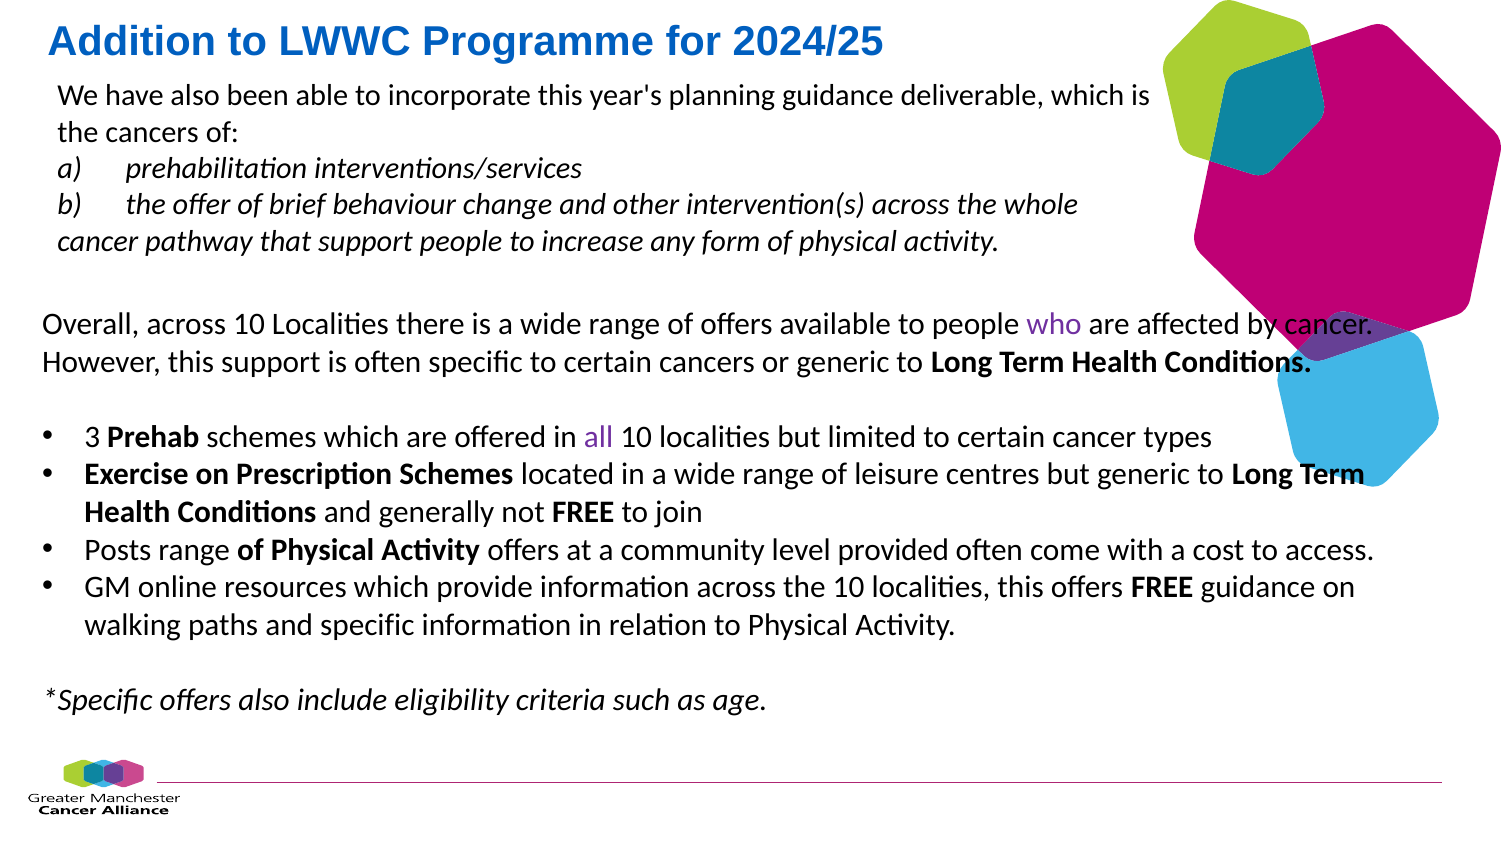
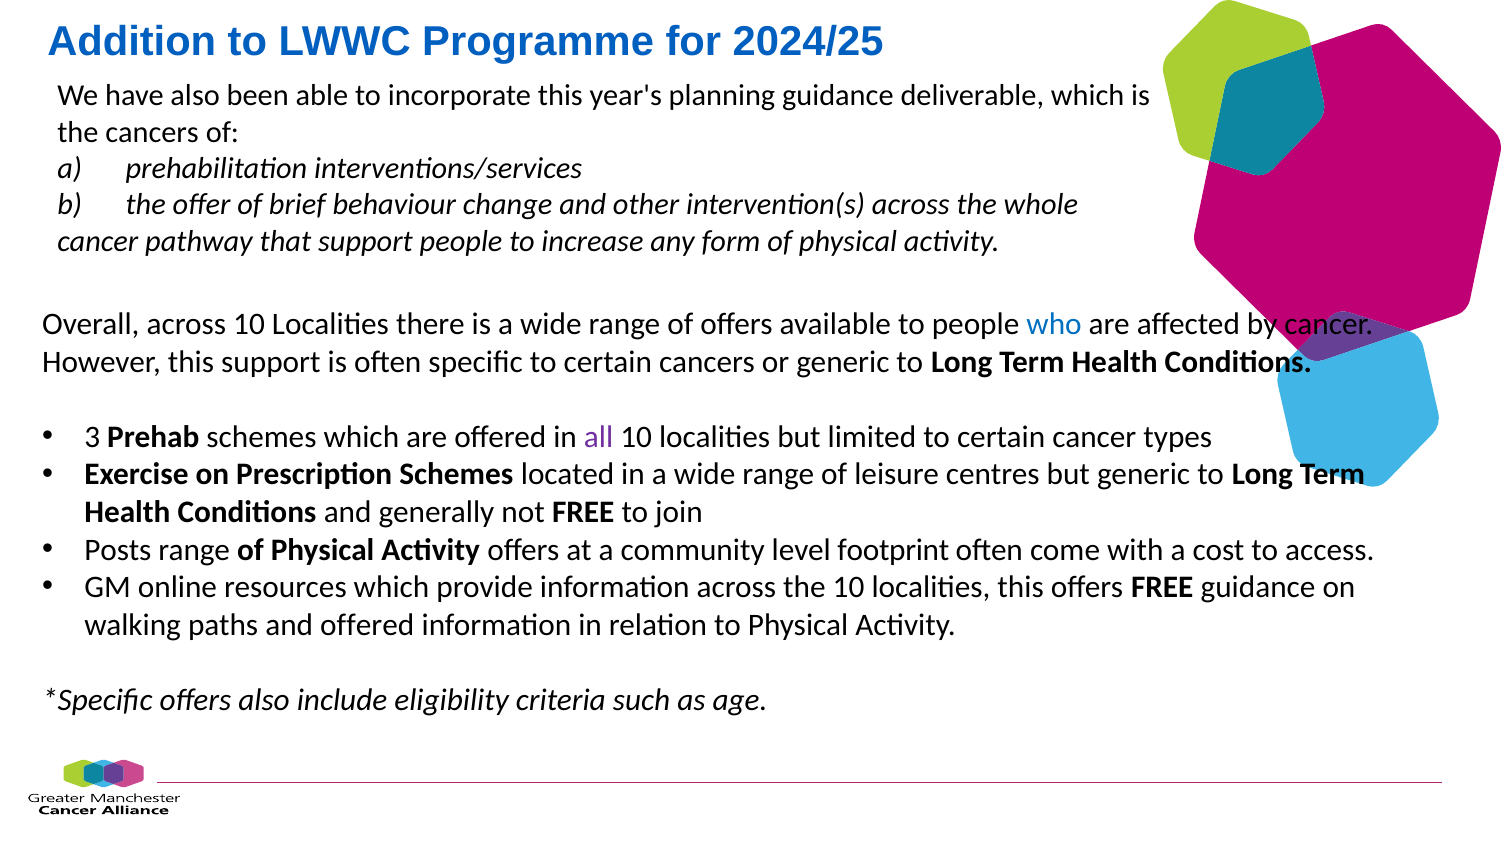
who colour: purple -> blue (1054, 325)
provided: provided -> footprint (893, 550)
and specific: specific -> offered (367, 625)
